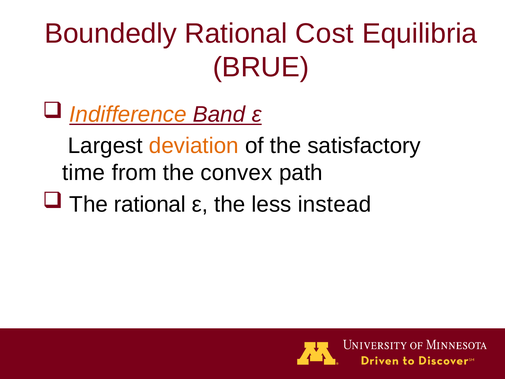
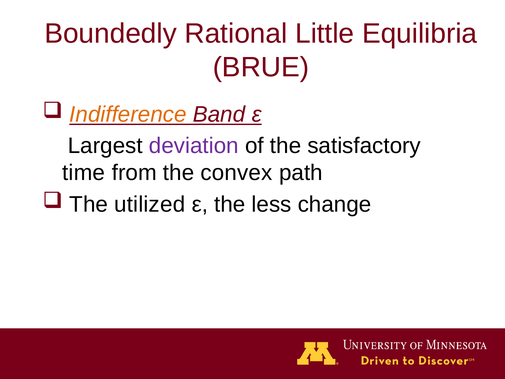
Cost: Cost -> Little (325, 34)
deviation colour: orange -> purple (194, 146)
The rational: rational -> utilized (150, 204)
instead: instead -> change (335, 204)
